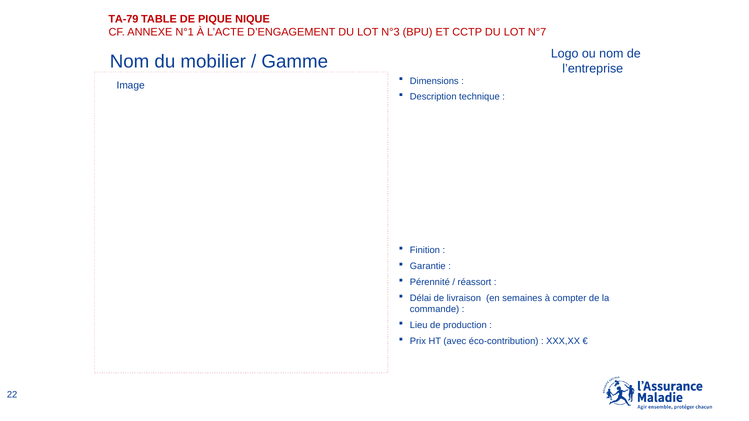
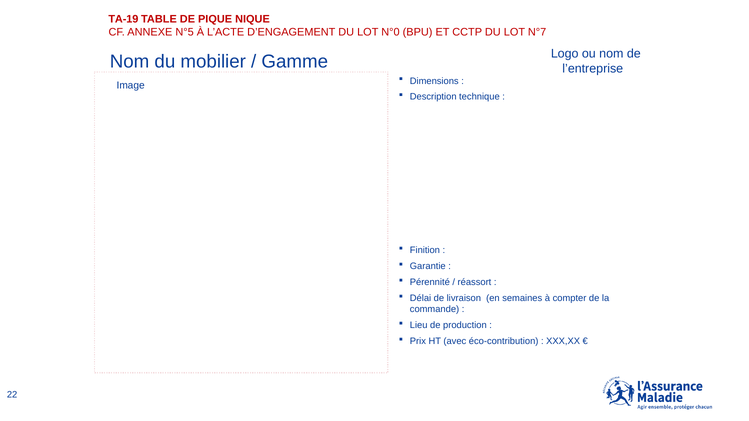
TA-79: TA-79 -> TA-19 (123, 19)
N°1: N°1 -> N°5 (185, 32)
N°3: N°3 -> N°0 (390, 32)
